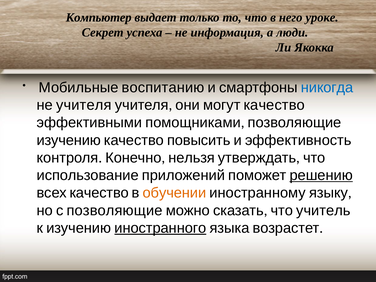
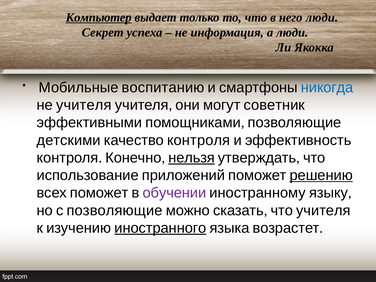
Компьютер underline: none -> present (99, 17)
него уроке: уроке -> люди (322, 17)
могут качество: качество -> советник (274, 105)
изучению: изучению -> детскими (69, 140)
качество повысить: повысить -> контроля (199, 140)
нельзя underline: none -> present (192, 158)
всех качество: качество -> поможет (99, 193)
обучении colour: orange -> purple (174, 193)
что учитель: учитель -> учителя (323, 210)
